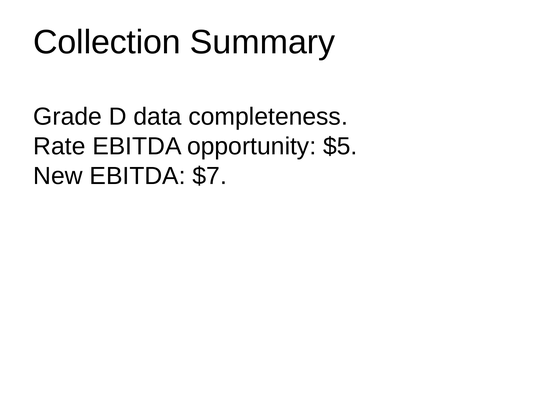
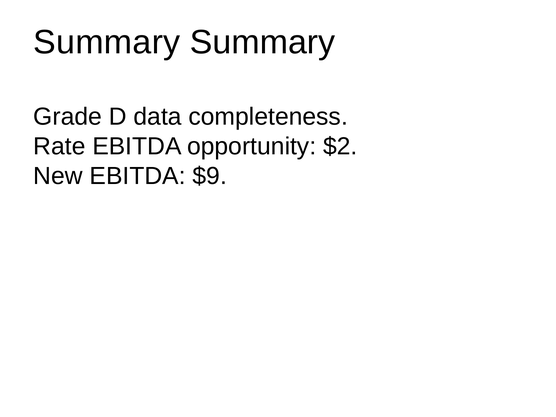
Collection: Collection -> Summary (107, 42)
$5: $5 -> $2 (340, 146)
$7: $7 -> $9 (210, 176)
